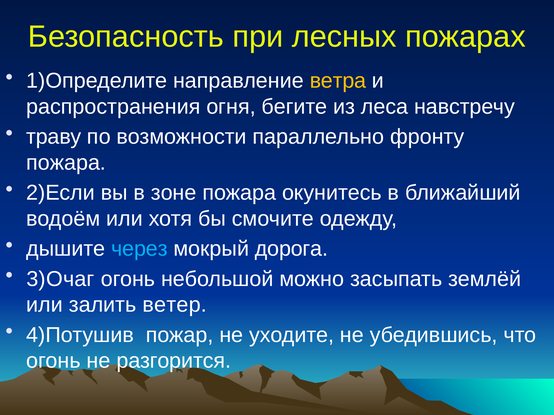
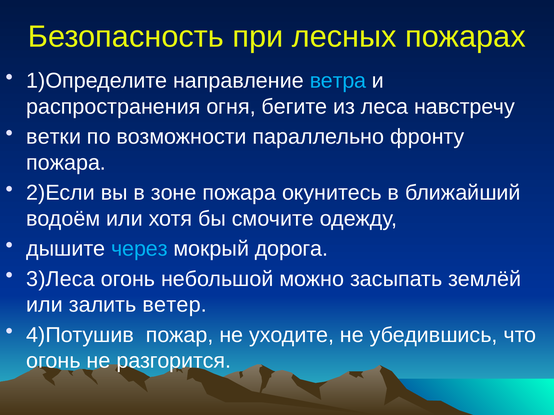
ветра colour: yellow -> light blue (338, 81)
траву: траву -> ветки (54, 137)
3)Очаг: 3)Очаг -> 3)Леса (61, 279)
